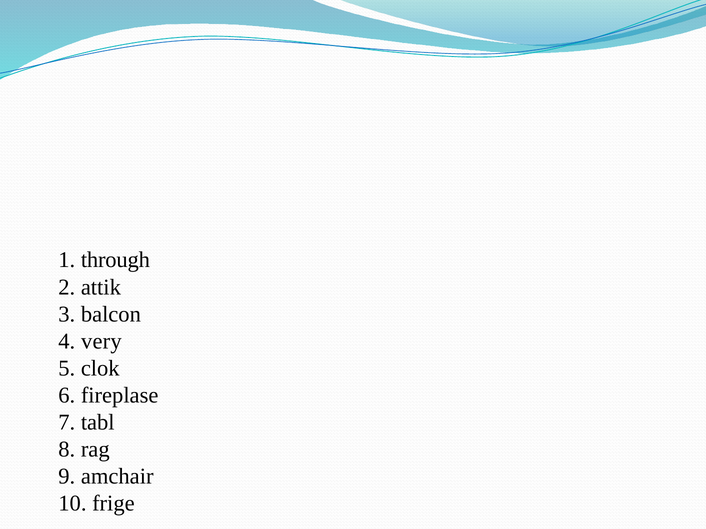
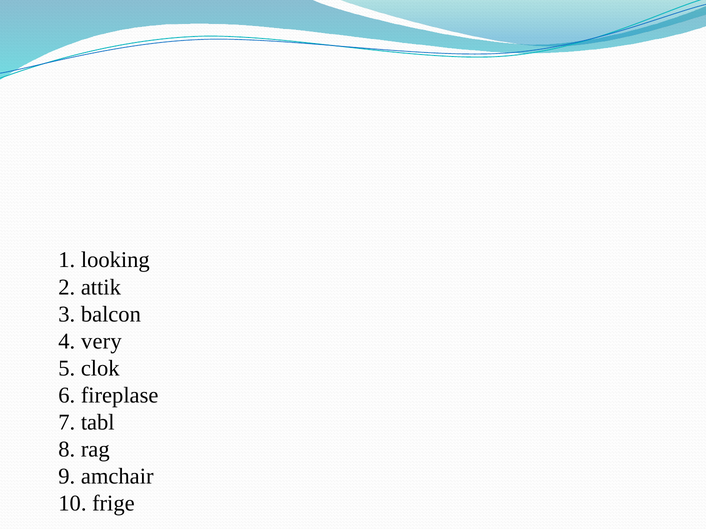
through: through -> looking (115, 260)
